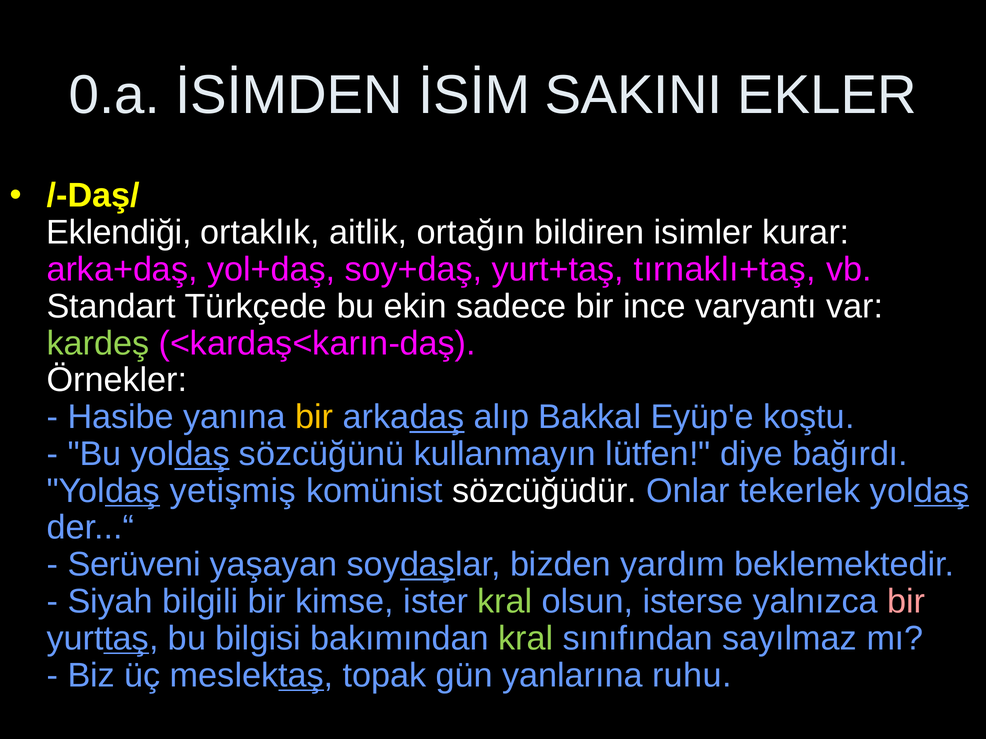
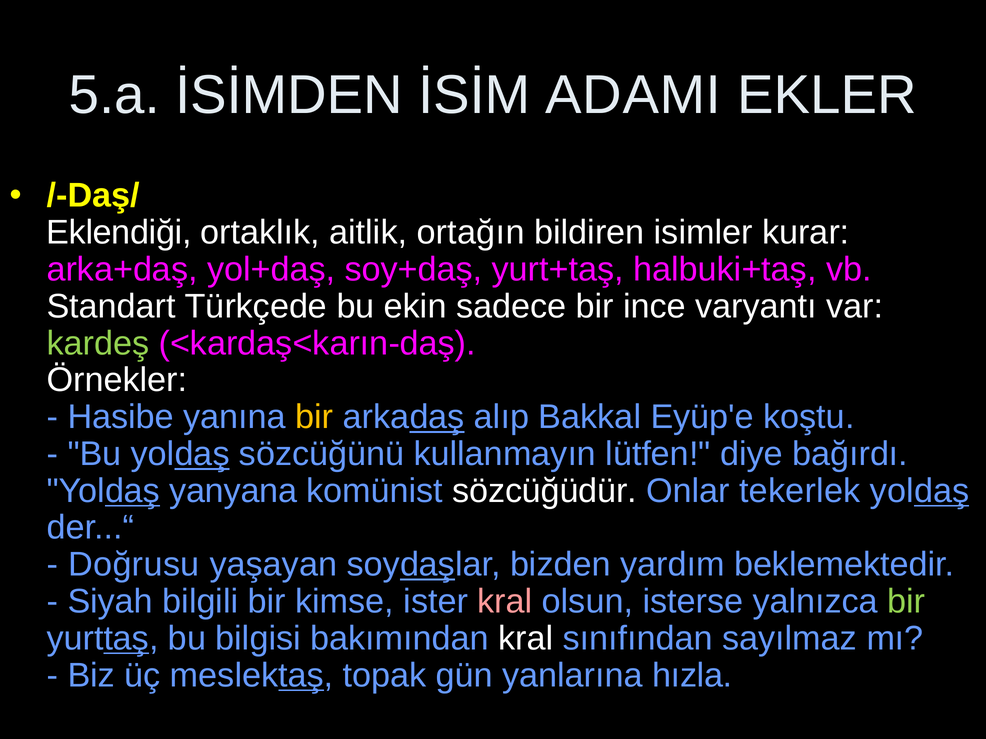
0.a: 0.a -> 5.a (114, 95)
SAKINI: SAKINI -> ADAMI (633, 95)
tırnaklı+taş: tırnaklı+taş -> halbuki+taş (725, 270)
yetişmiş: yetişmiş -> yanyana (233, 491)
Serüveni: Serüveni -> Doğrusu (134, 565)
kral colour: light green -> pink (505, 602)
bir colour: pink -> light green (906, 602)
kral colour: light green -> white (526, 639)
ruhu: ruhu -> hızla (692, 676)
